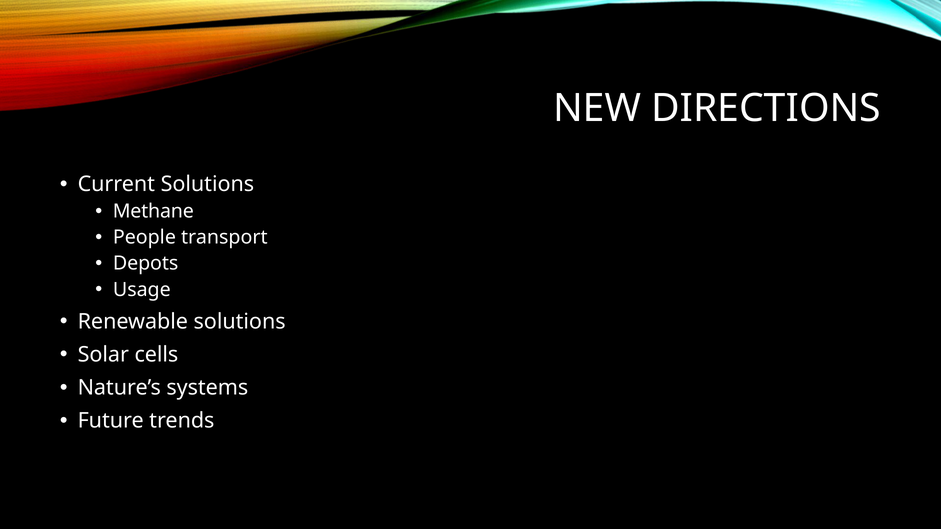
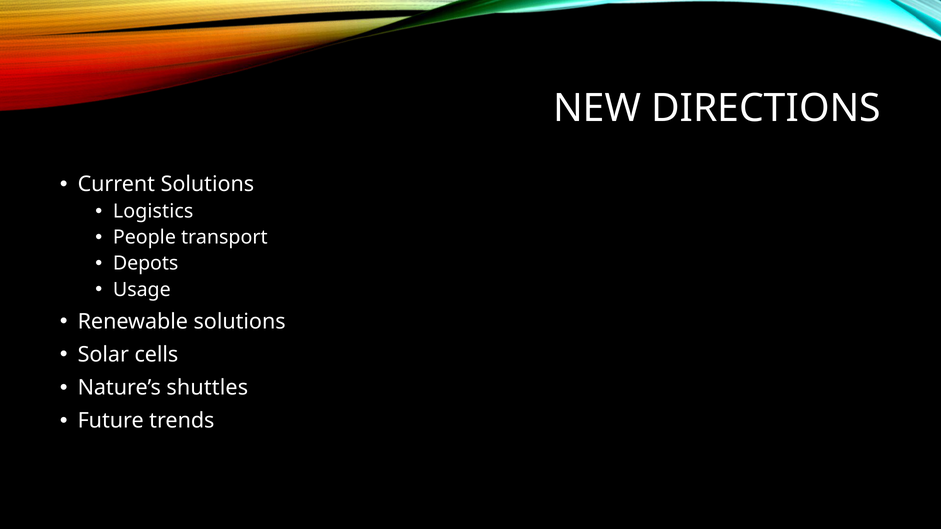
Methane: Methane -> Logistics (153, 212)
systems: systems -> shuttles (207, 388)
